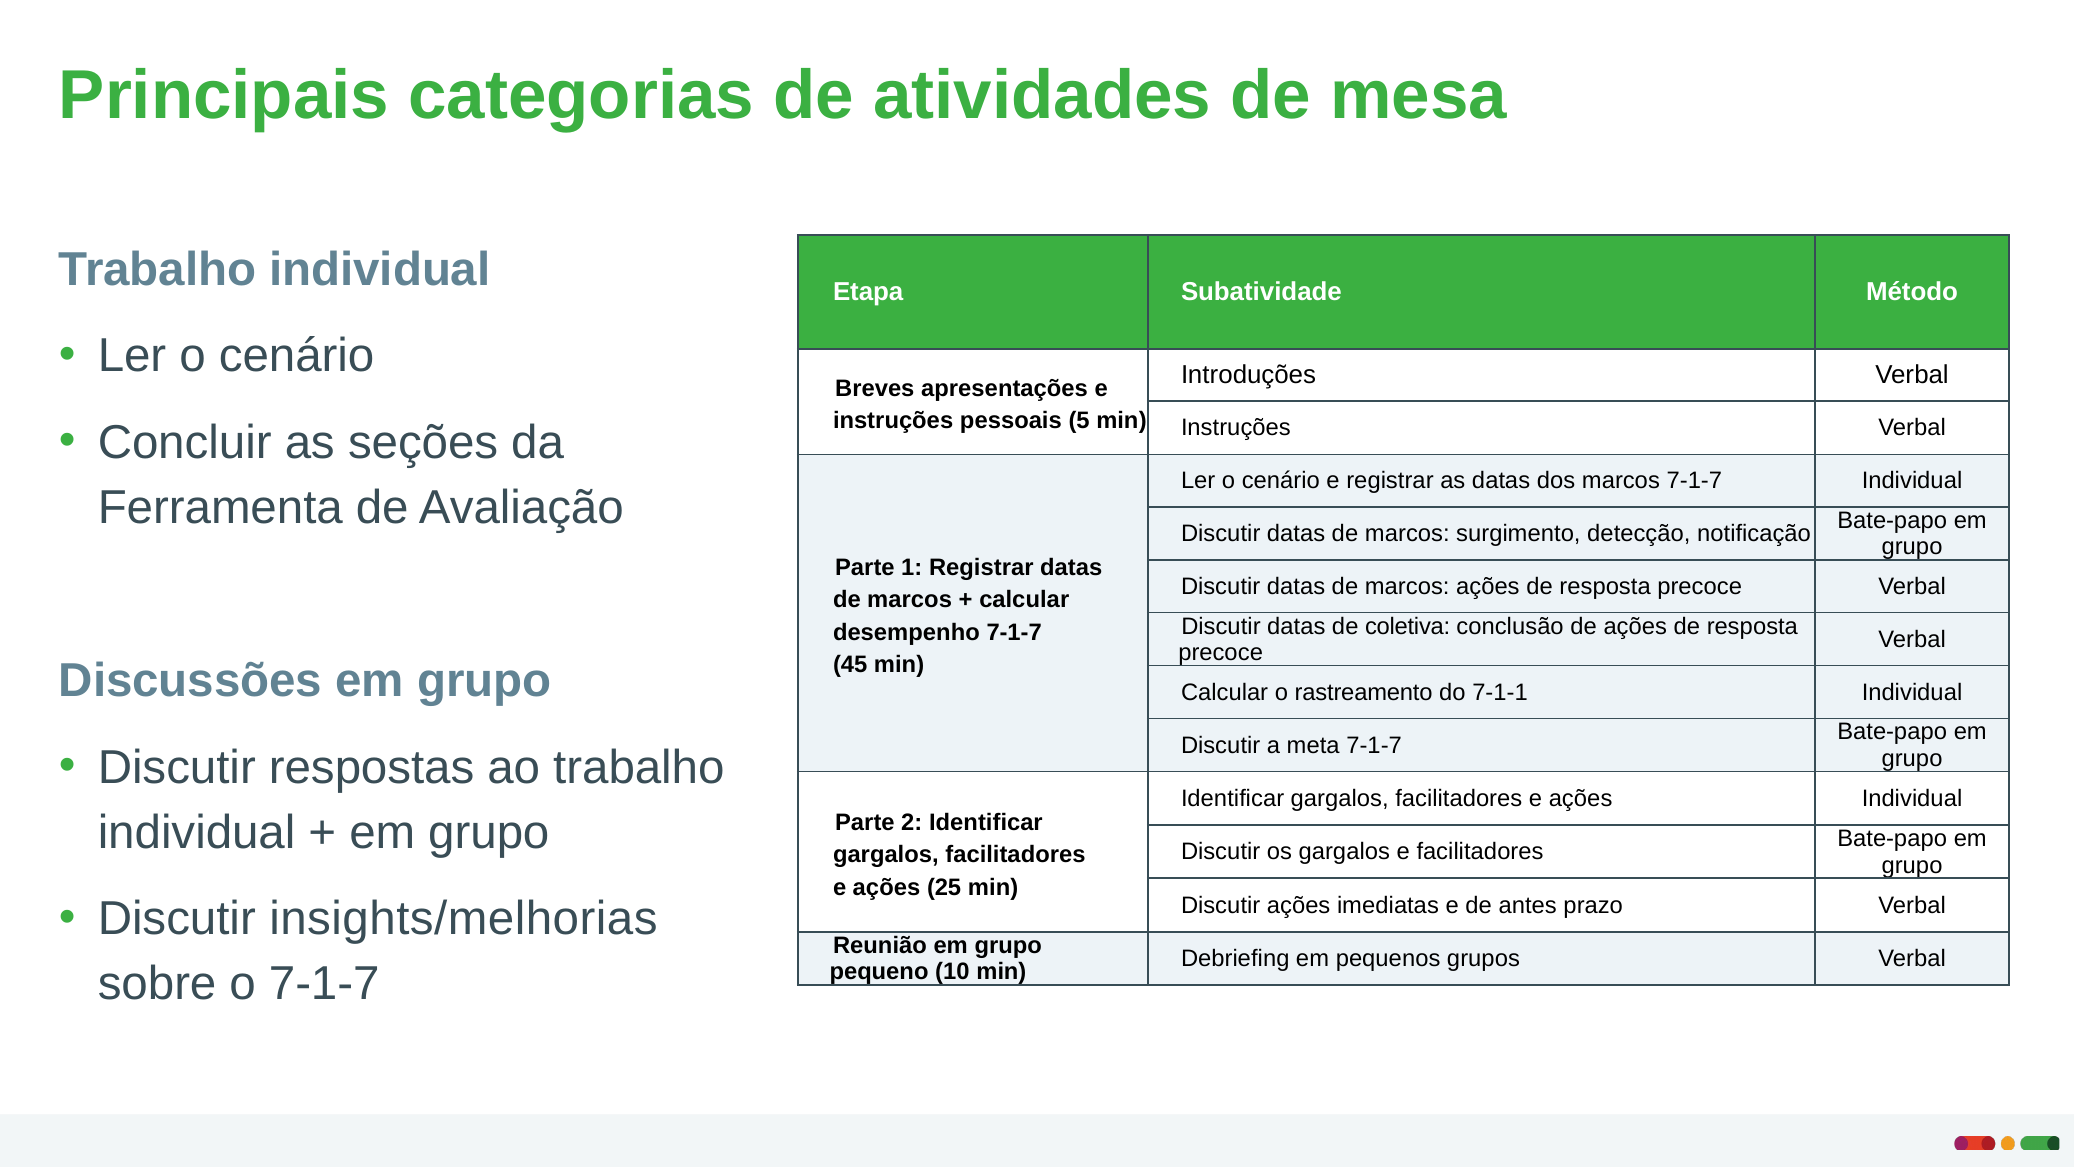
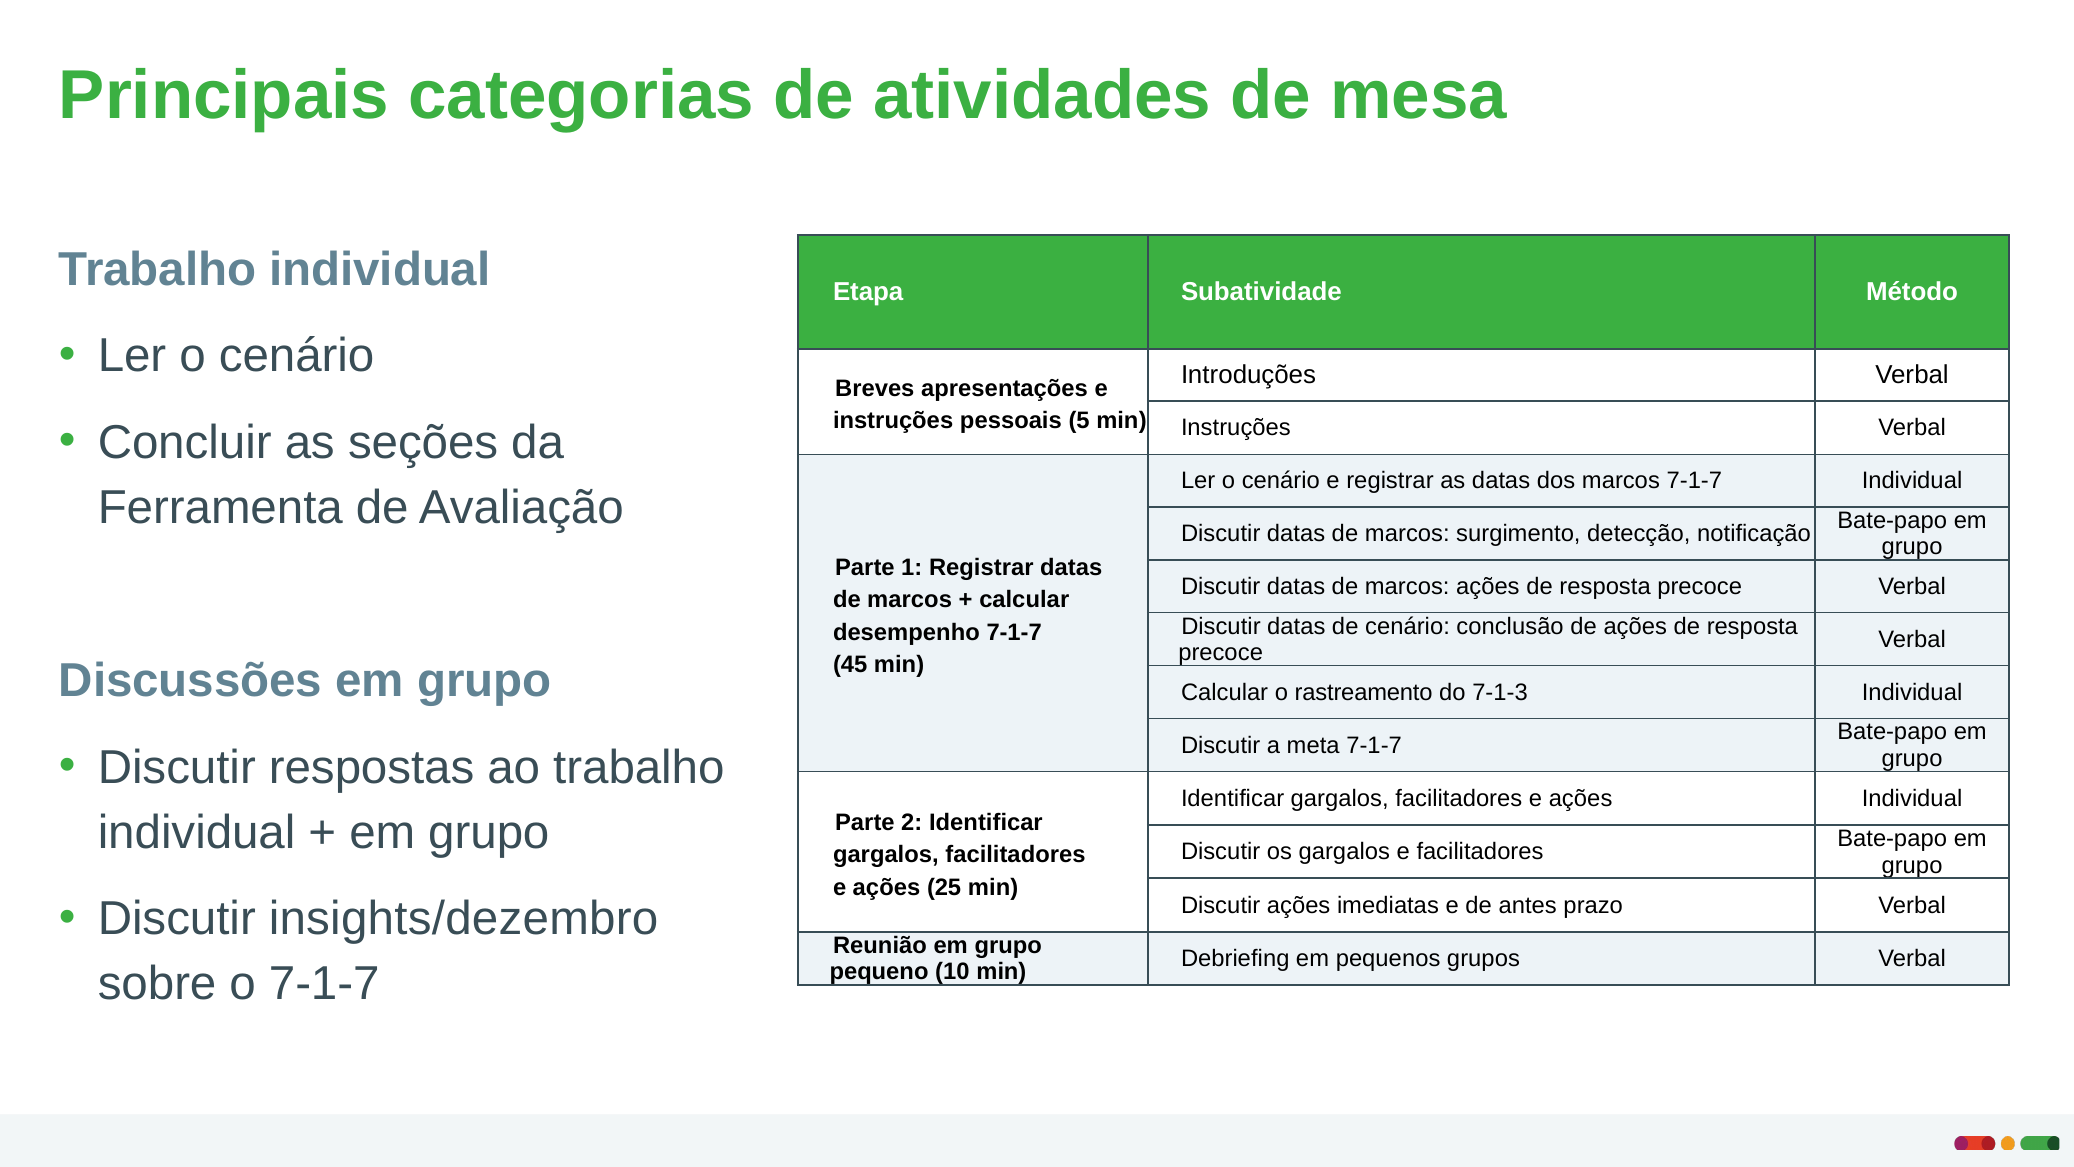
de coletiva: coletiva -> cenário (1407, 626)
7-1-1: 7-1-1 -> 7-1-3 (1500, 692)
insights/melhorias: insights/melhorias -> insights/dezembro (464, 919)
